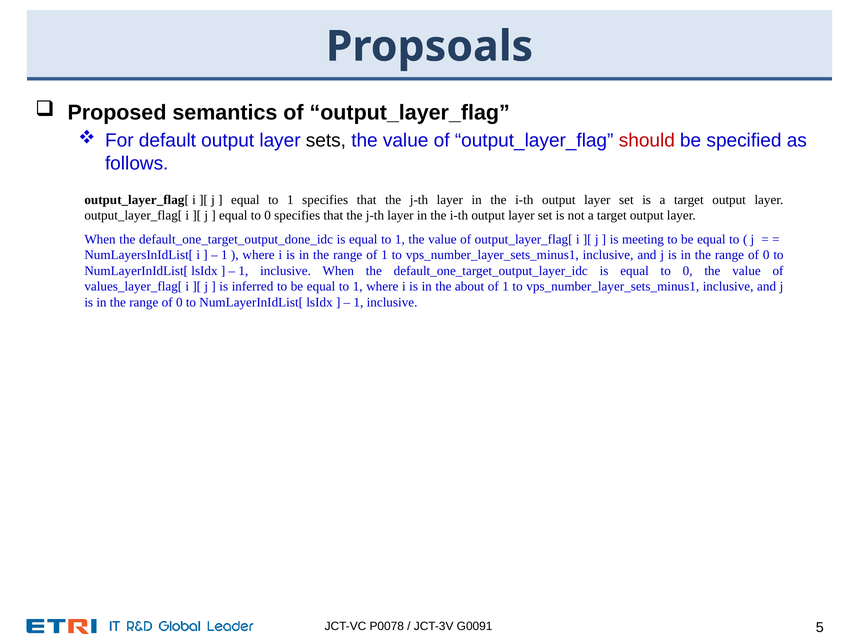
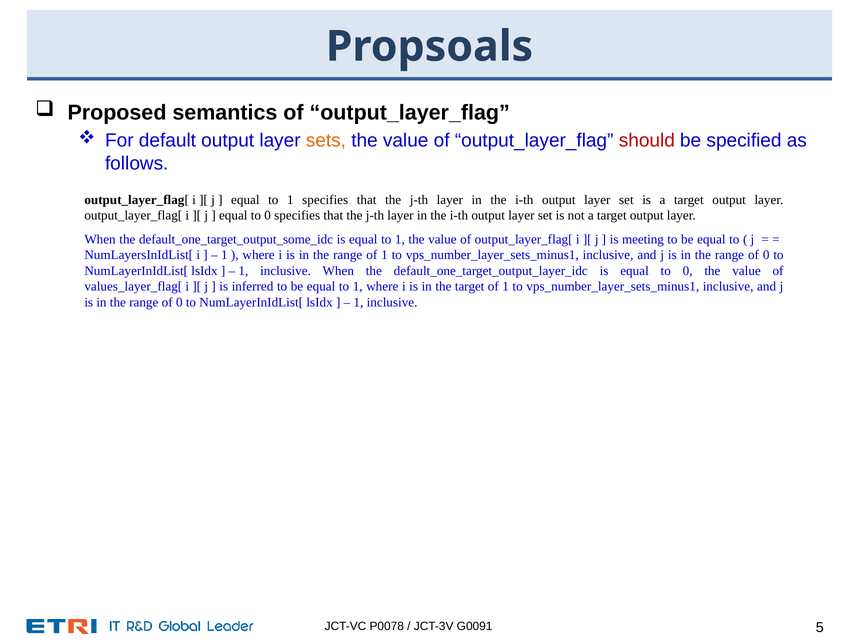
sets colour: black -> orange (326, 141)
default_one_target_output_done_idc: default_one_target_output_done_idc -> default_one_target_output_some_idc (236, 239)
the about: about -> target (470, 287)
